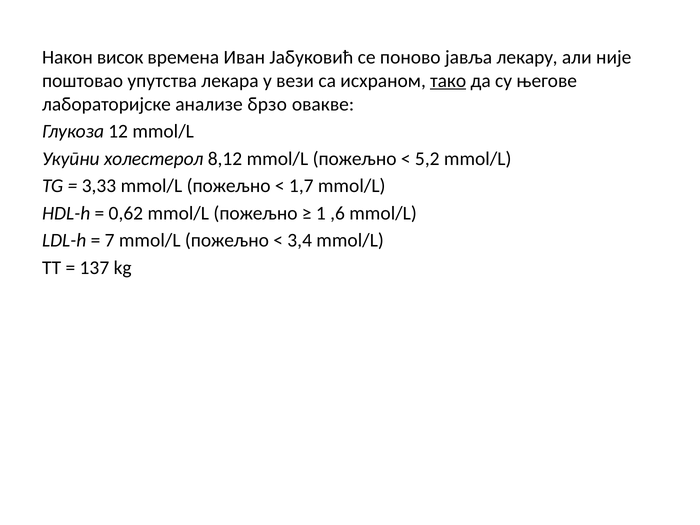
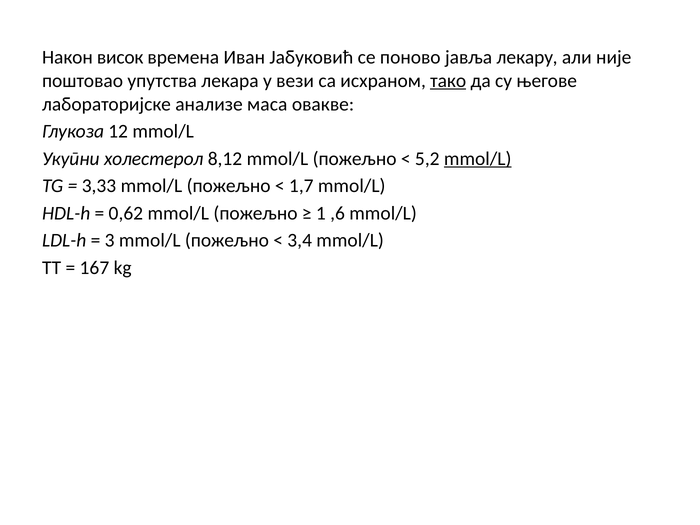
брзо: брзо -> маса (267, 104)
mmol/L underline: none -> present (478, 159)
7: 7 -> 3 (110, 240)
137: 137 -> 167 (94, 268)
